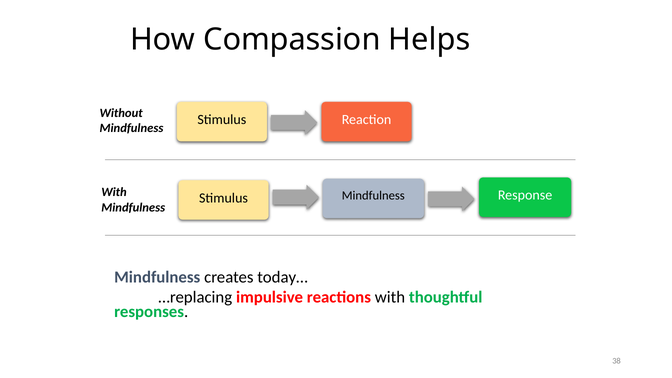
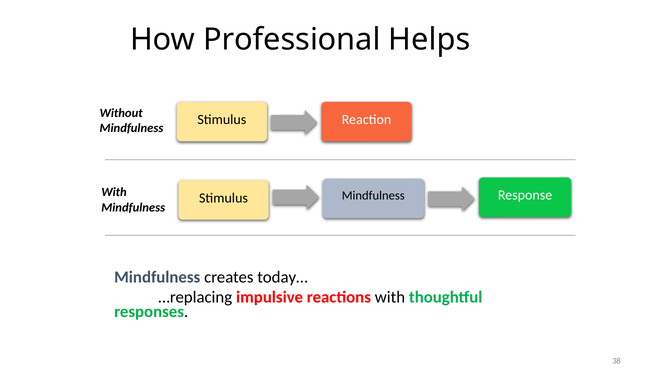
Compassion: Compassion -> Professional (292, 40)
